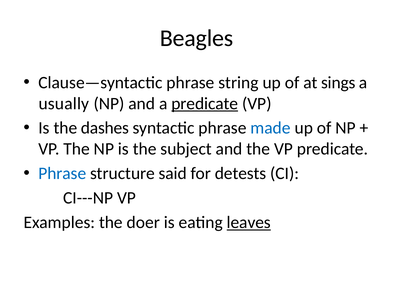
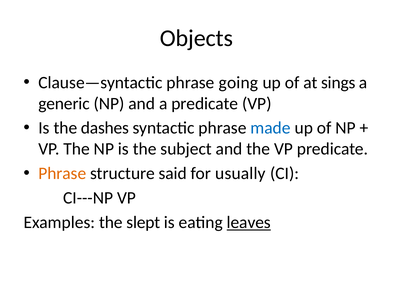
Beagles: Beagles -> Objects (196, 38)
string: string -> going (238, 82)
usually: usually -> generic (64, 103)
predicate underline: present -> none (205, 103)
Phrase colour: blue -> orange (62, 173)
detests: detests -> usually (240, 173)
doer: doer -> slept (143, 222)
